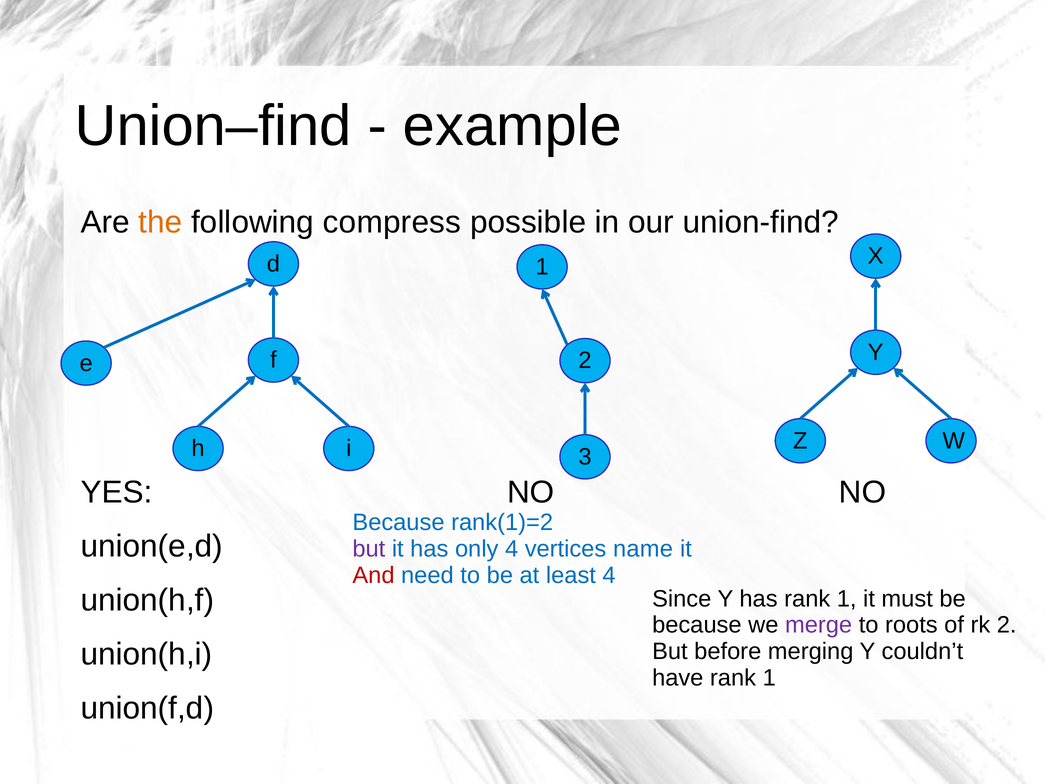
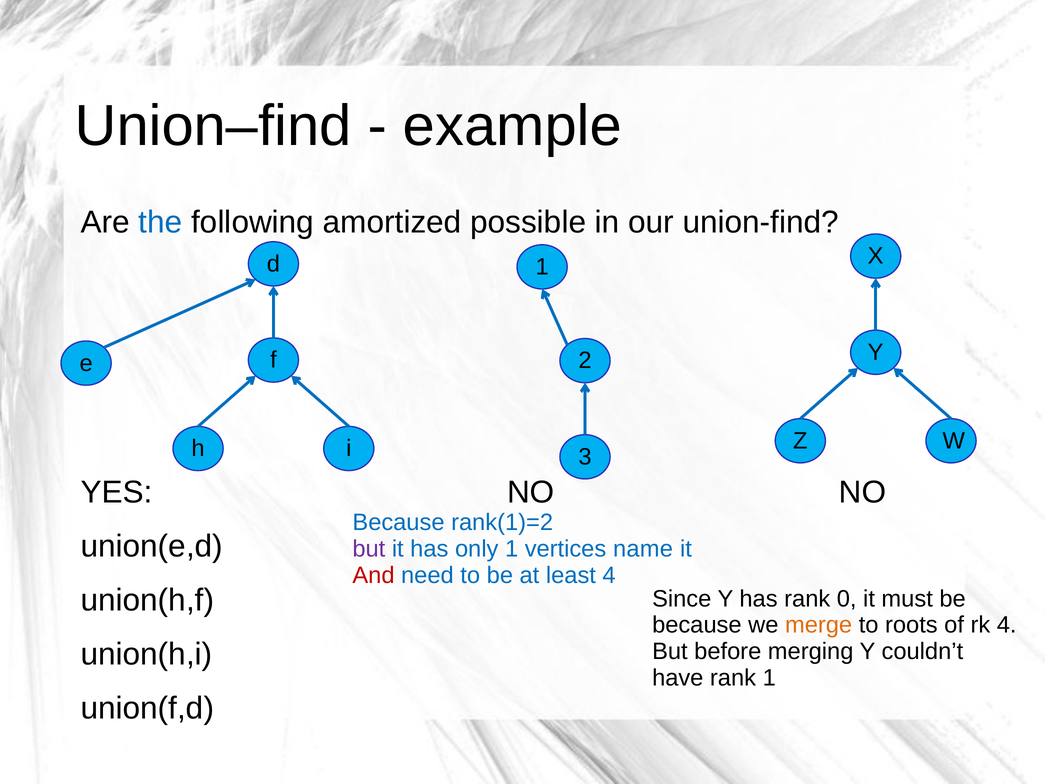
the colour: orange -> blue (160, 222)
compress: compress -> amortized (392, 222)
only 4: 4 -> 1 (512, 549)
has rank 1: 1 -> 0 (847, 598)
merge colour: purple -> orange (819, 625)
rk 2: 2 -> 4 (1007, 625)
